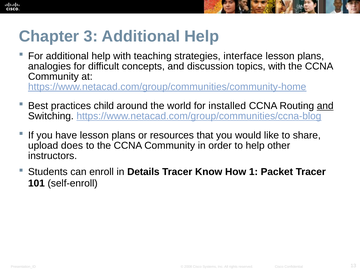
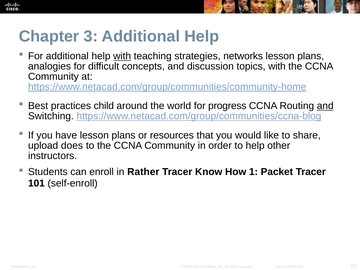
with underline: none -> present (122, 56)
interface: interface -> networks (243, 56)
installed: installed -> progress (227, 106)
Details: Details -> Rather (143, 172)
